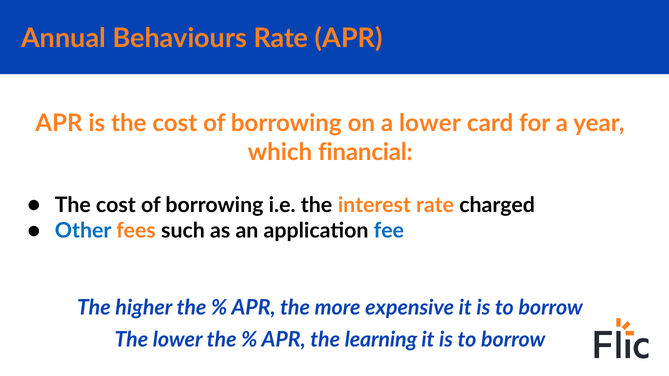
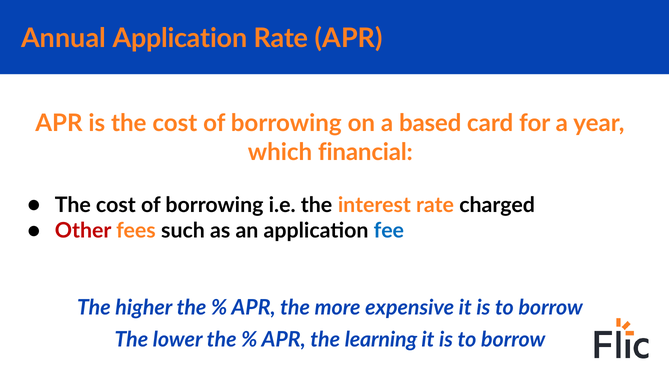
Annual Behaviours: Behaviours -> Application (180, 38)
a lower: lower -> based (430, 124)
Other colour: blue -> red (83, 231)
